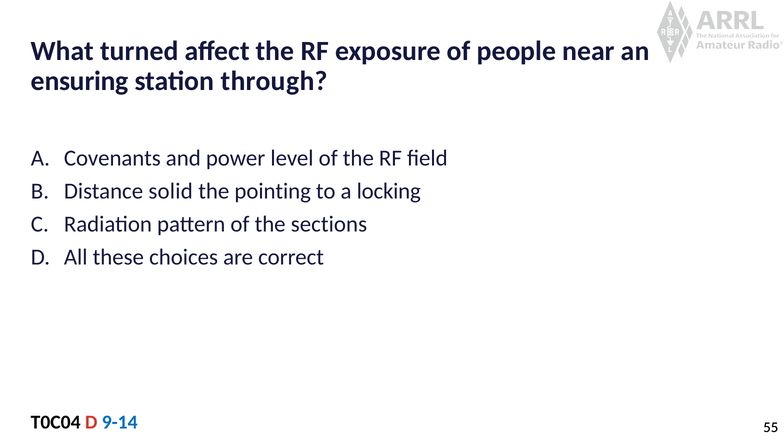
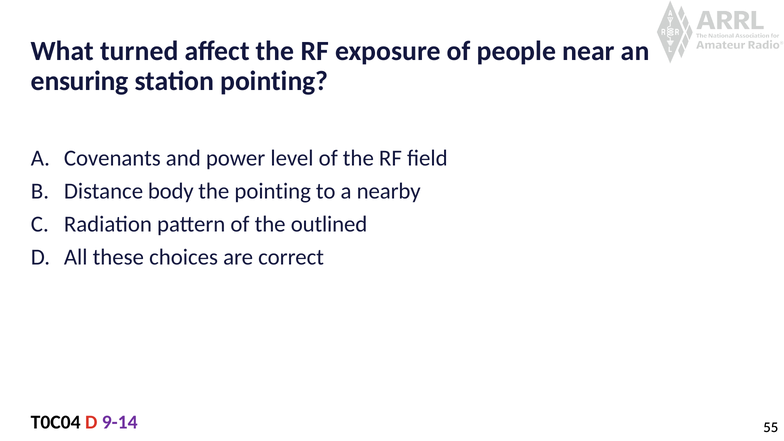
station through: through -> pointing (274, 81)
solid: solid -> body (171, 191)
locking: locking -> nearby (389, 191)
sections: sections -> outlined (329, 224)
9-14 colour: blue -> purple (120, 422)
